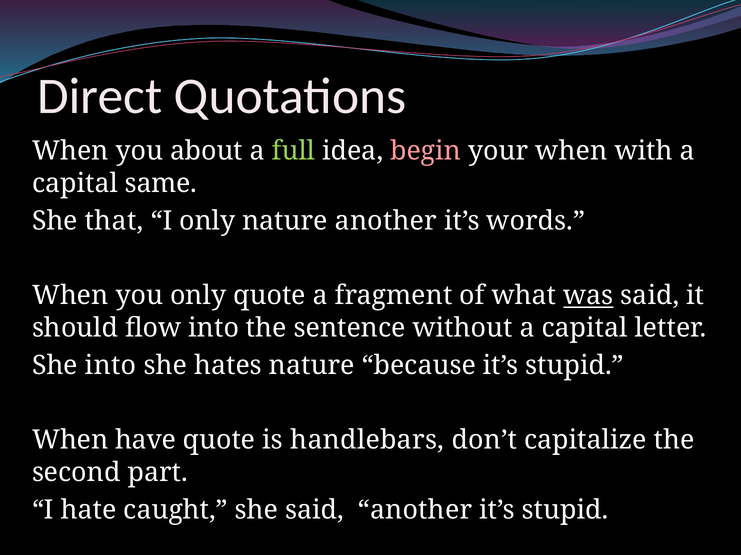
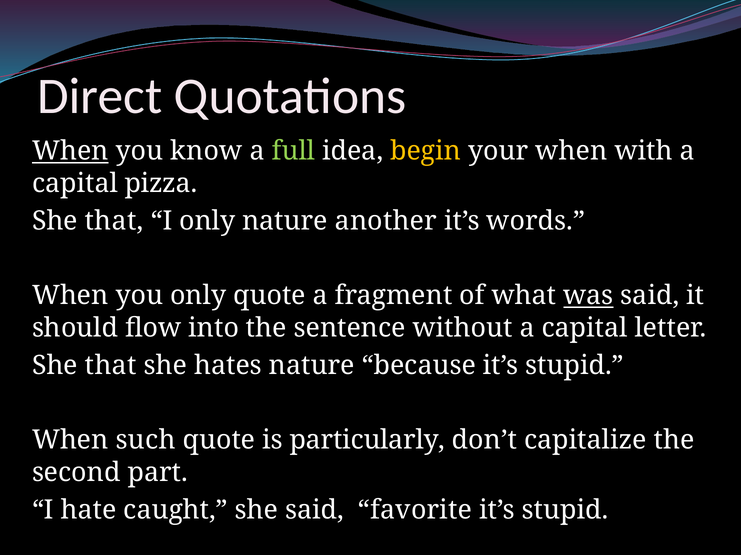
When underline: none -> present (70, 151)
about: about -> know (206, 151)
begin colour: pink -> yellow (426, 151)
same: same -> pizza (161, 183)
into: into -> that (111, 366)
have: have -> such (146, 441)
handlebars: handlebars -> particularly (367, 441)
said another: another -> favorite (415, 510)
